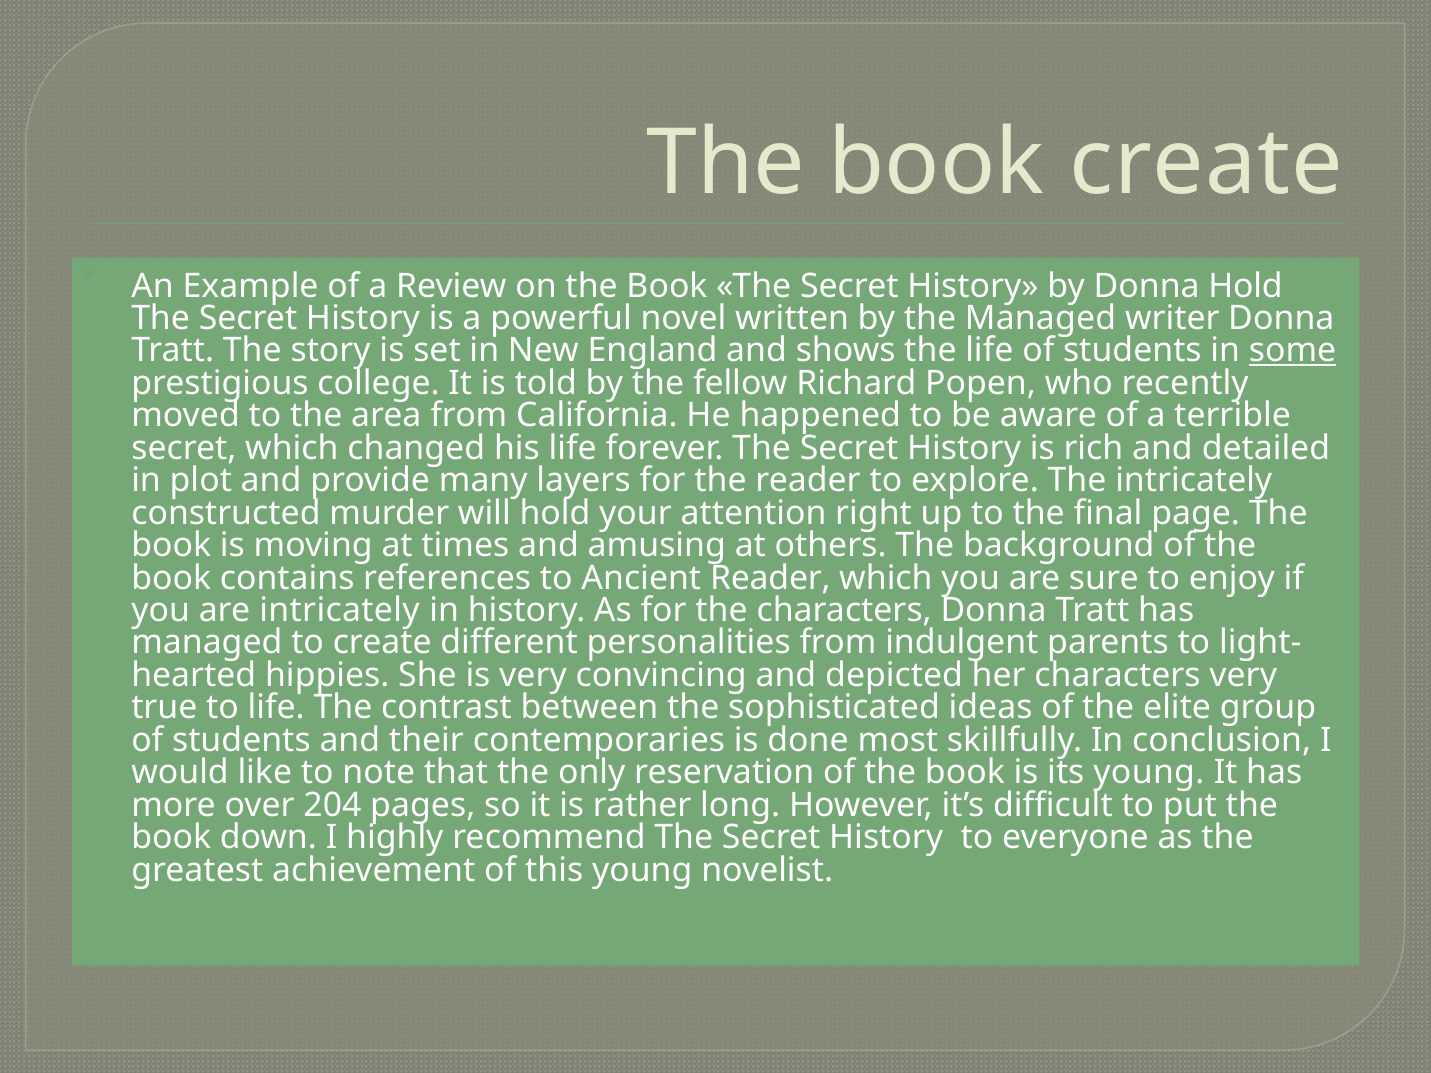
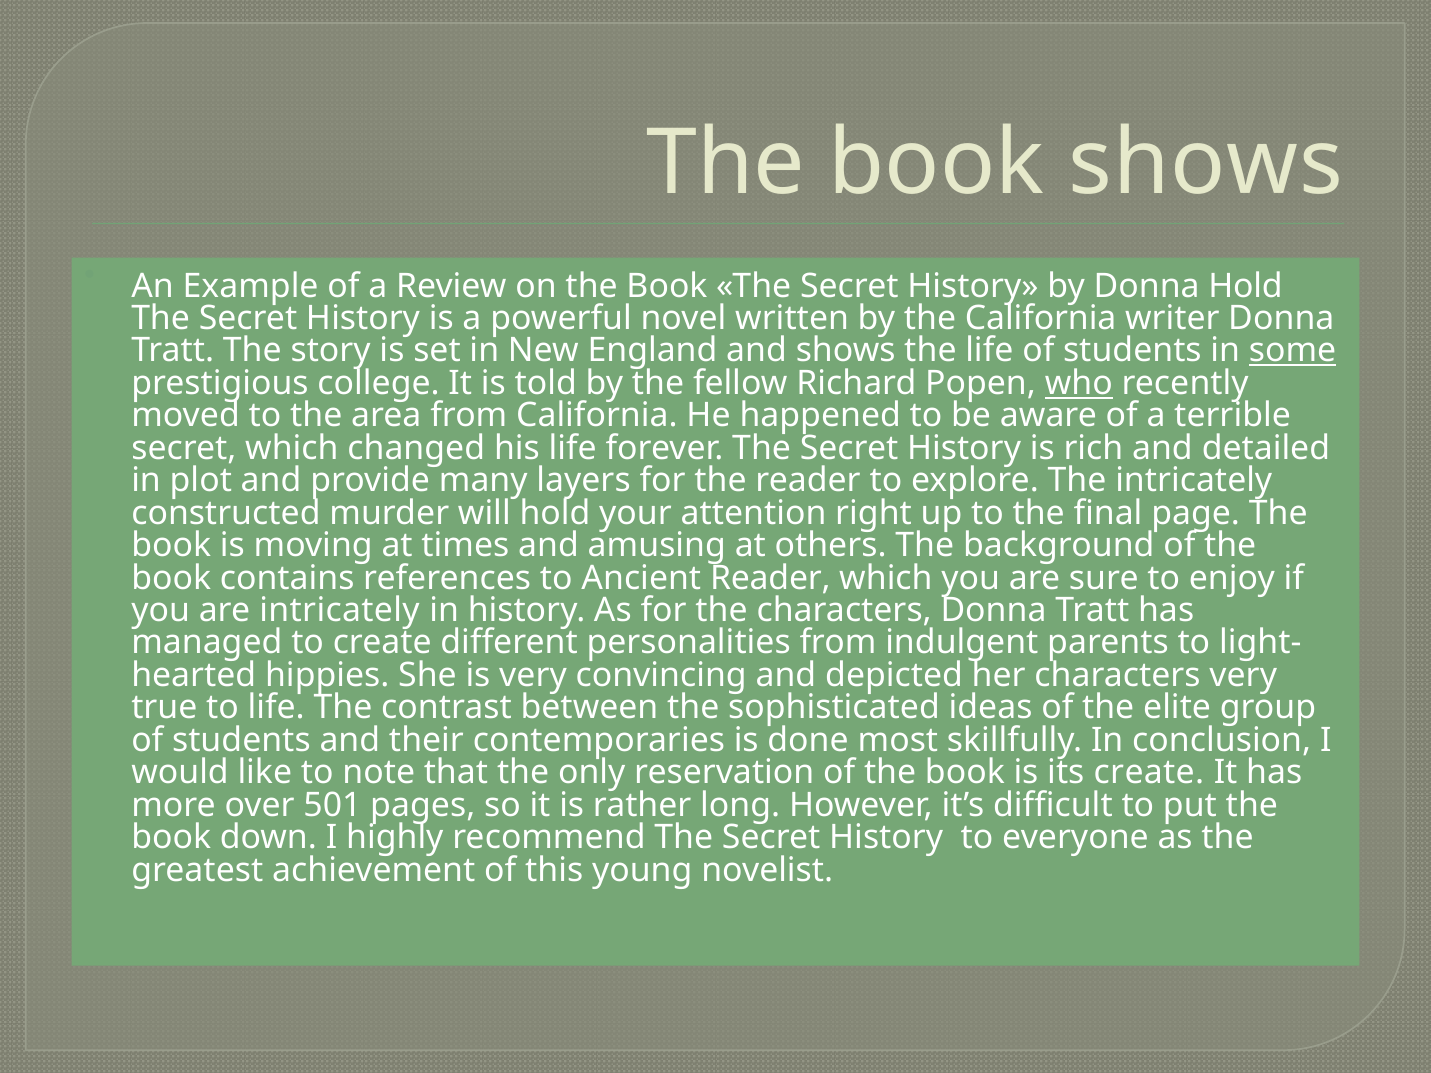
book create: create -> shows (1206, 163)
the Managed: Managed -> California (1041, 318)
who underline: none -> present (1079, 383)
its young: young -> create (1149, 773)
204: 204 -> 501 (332, 805)
